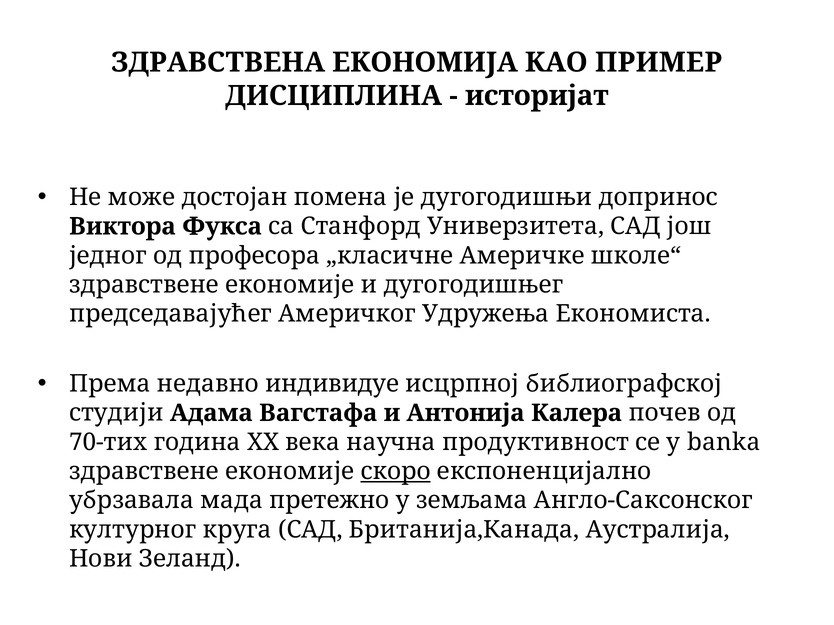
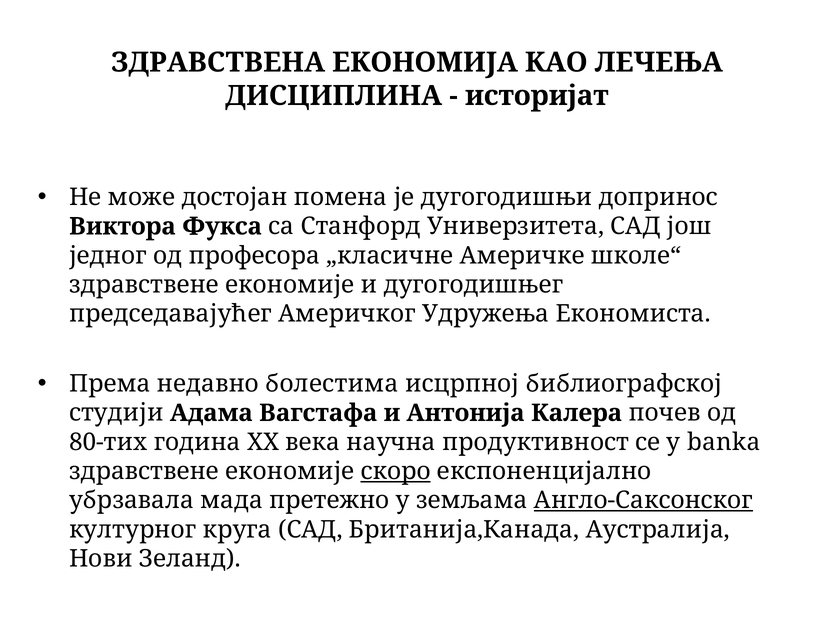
ПРИМЕР: ПРИМЕР -> ЛЕЧЕЊА (659, 62)
индивидуе: индивидуе -> болестима (332, 384)
70-тих: 70-тих -> 80-тих (108, 442)
Англо-Саксонског underline: none -> present (643, 501)
